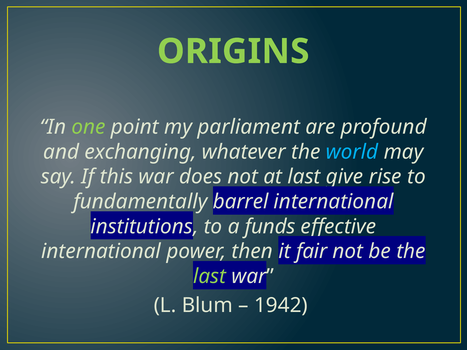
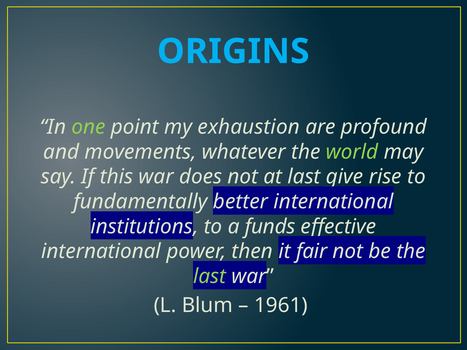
ORIGINS colour: light green -> light blue (233, 51)
parliament: parliament -> exhaustion (249, 127)
exchanging: exchanging -> movements (140, 152)
world colour: light blue -> light green (352, 152)
barrel: barrel -> better (241, 202)
1942: 1942 -> 1961 (281, 306)
